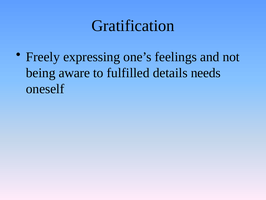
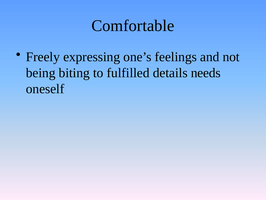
Gratification: Gratification -> Comfortable (133, 26)
aware: aware -> biting (74, 73)
